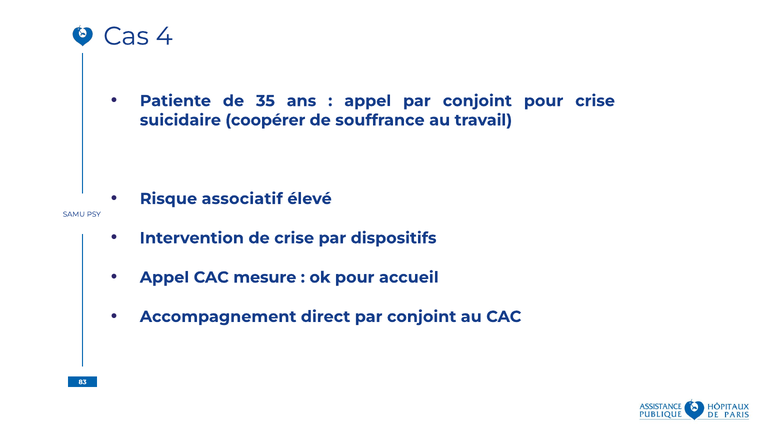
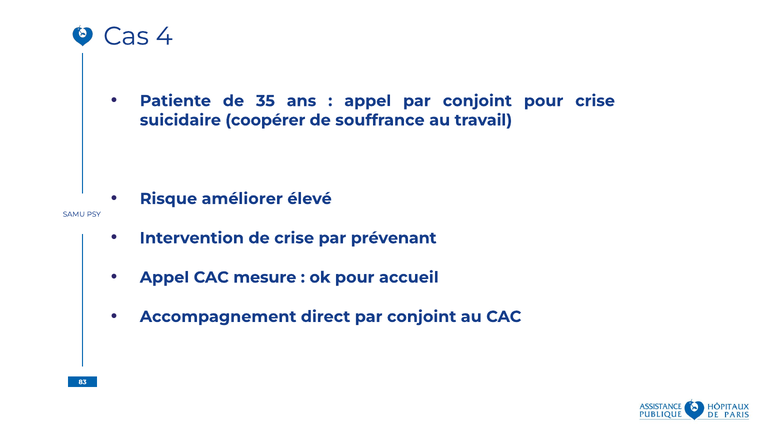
associatif: associatif -> améliorer (242, 199)
dispositifs: dispositifs -> prévenant (394, 238)
